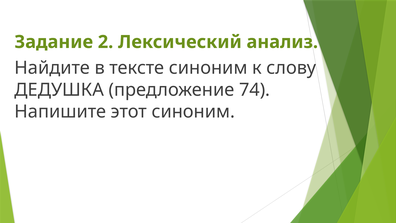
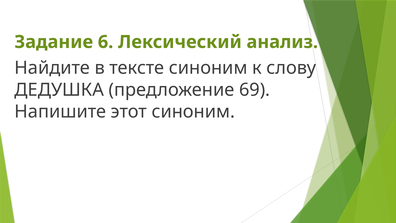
2: 2 -> 6 (106, 42)
74: 74 -> 69 (255, 90)
